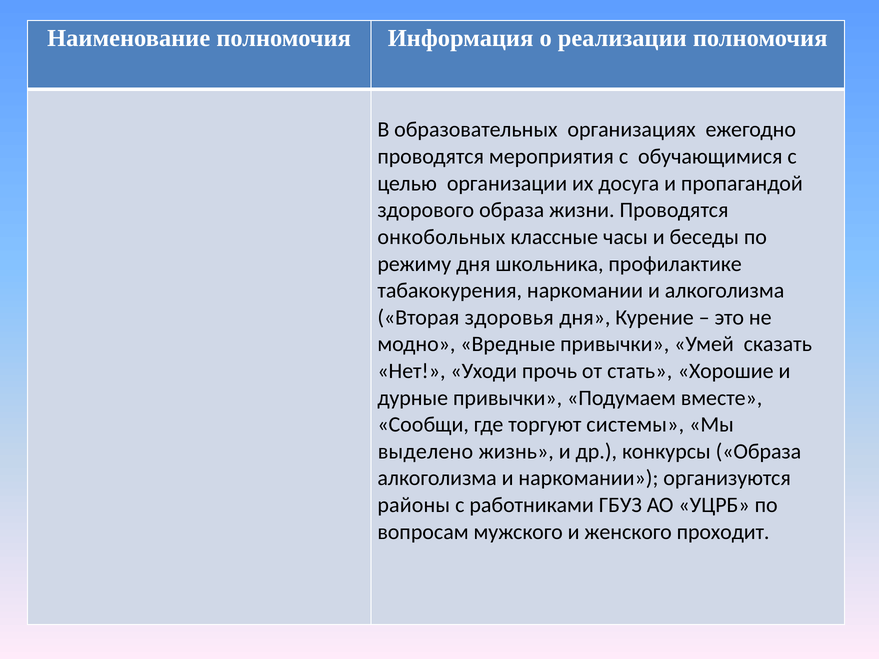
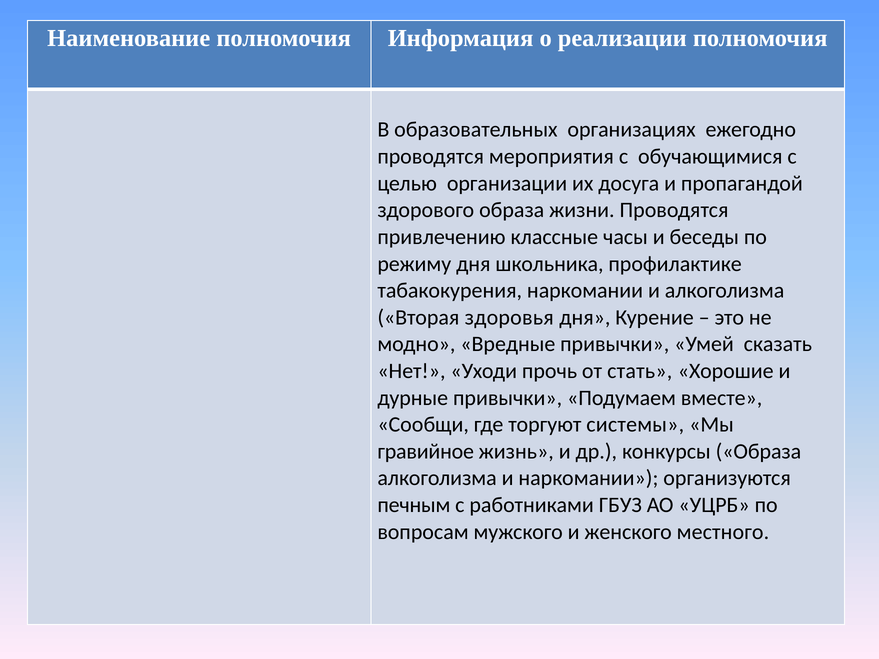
онкобольных: онкобольных -> привлечению (441, 237)
выделено: выделено -> гравийное (426, 452)
районы: районы -> печным (414, 505)
проходит: проходит -> местного (723, 532)
